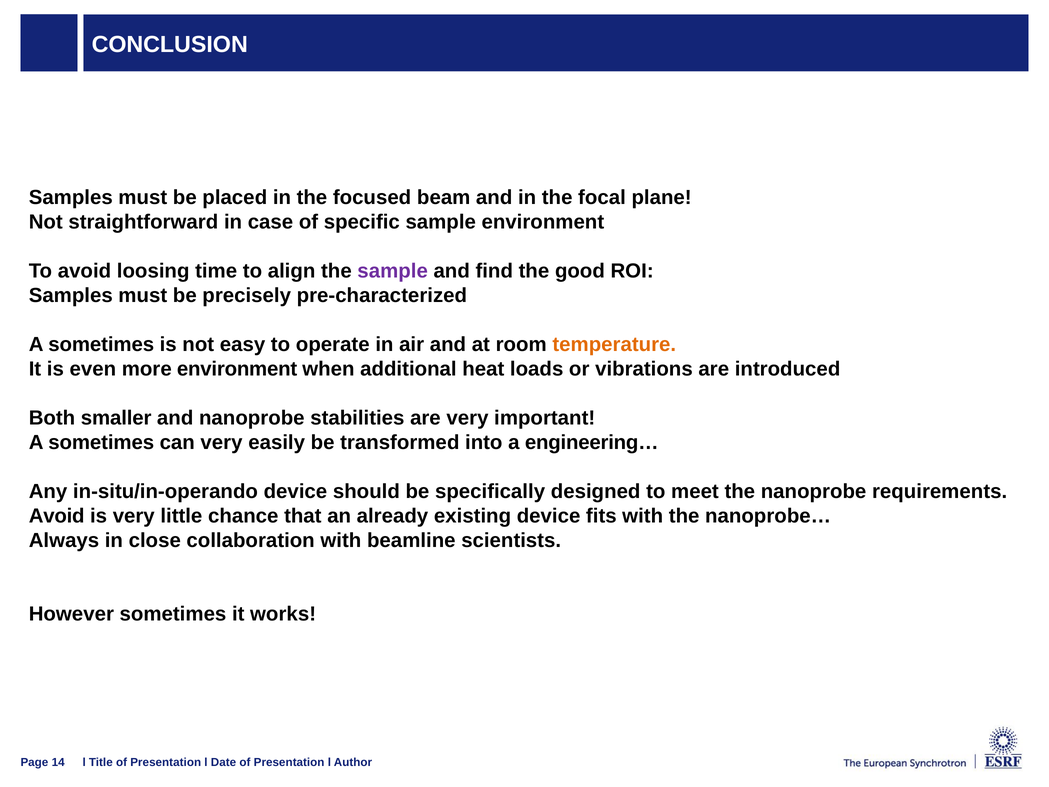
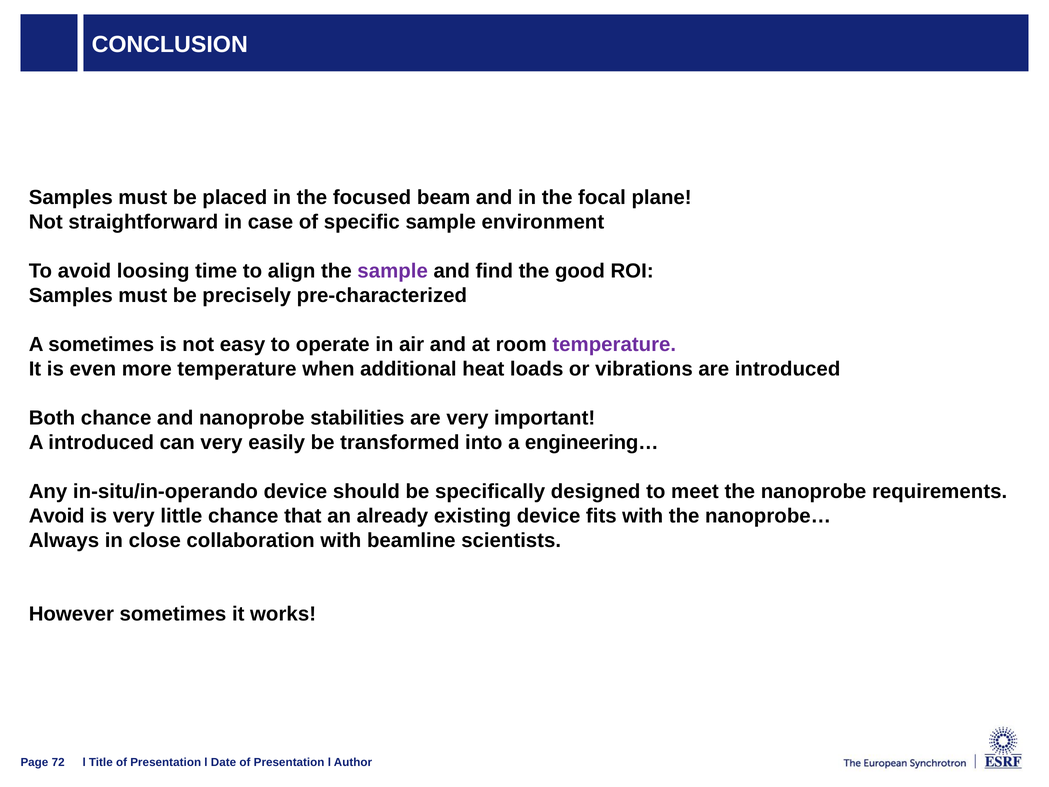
temperature colour: orange -> purple (614, 344)
more environment: environment -> temperature (237, 369)
Both smaller: smaller -> chance (116, 418)
sometimes: sometimes -> introduced (101, 442)
14: 14 -> 72 (58, 762)
